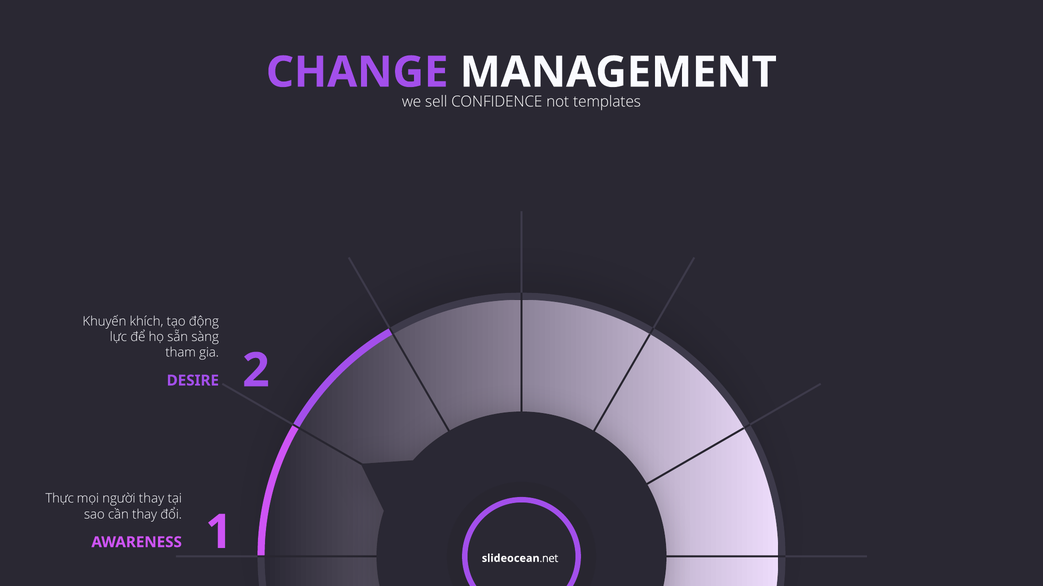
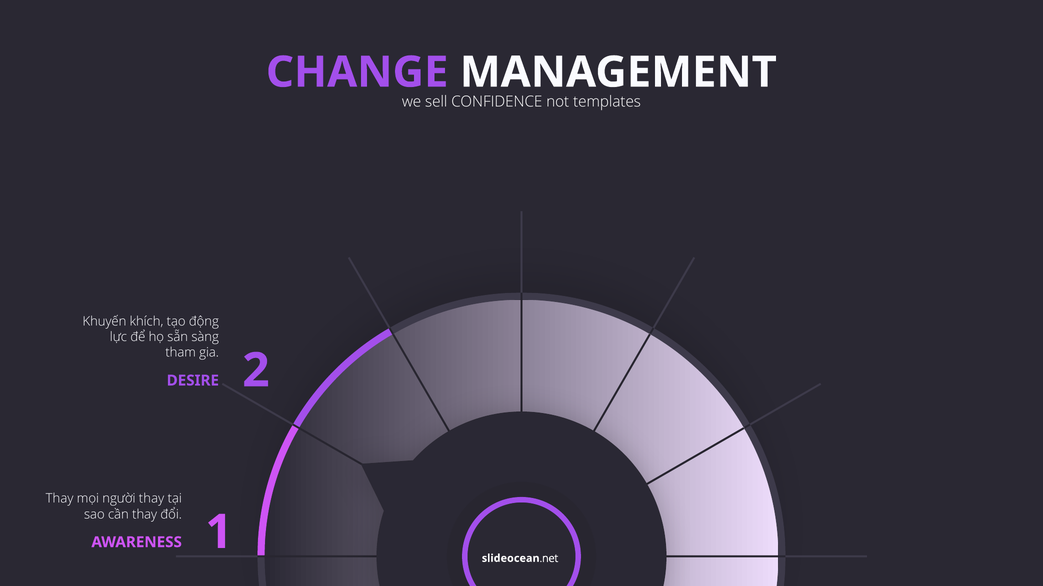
Thực: Thực -> Thay (60, 499)
